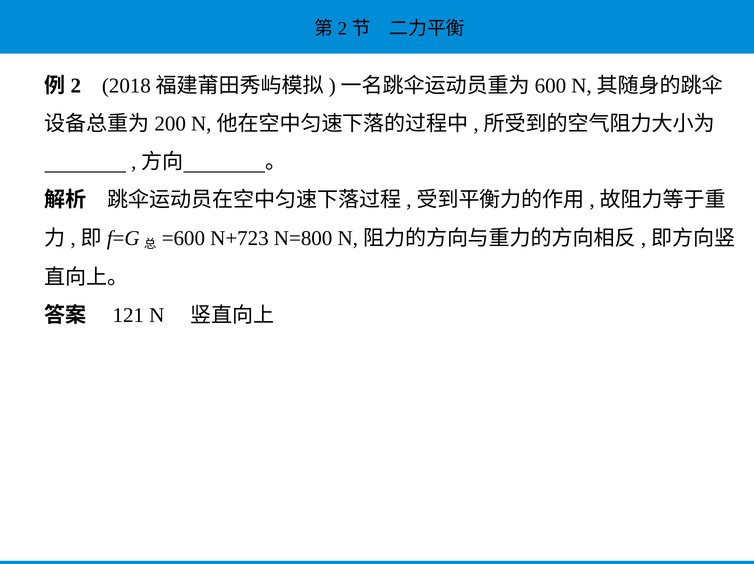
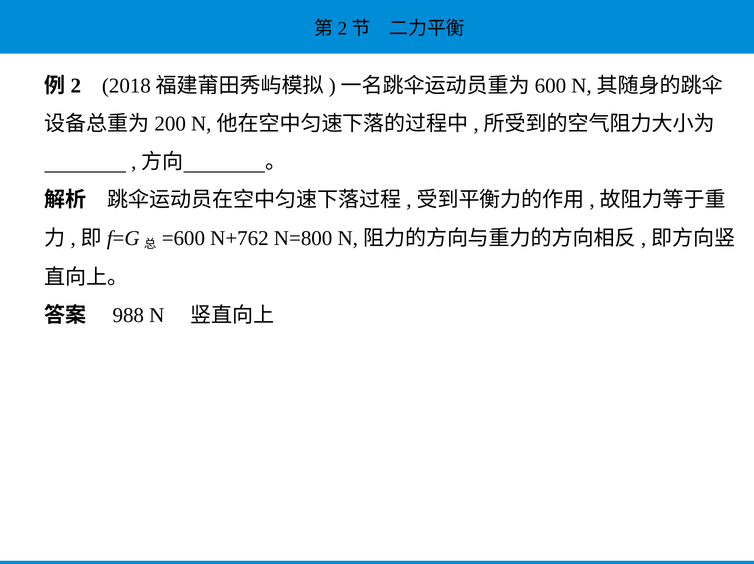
N+723: N+723 -> N+762 (239, 238)
121: 121 -> 988 (128, 315)
